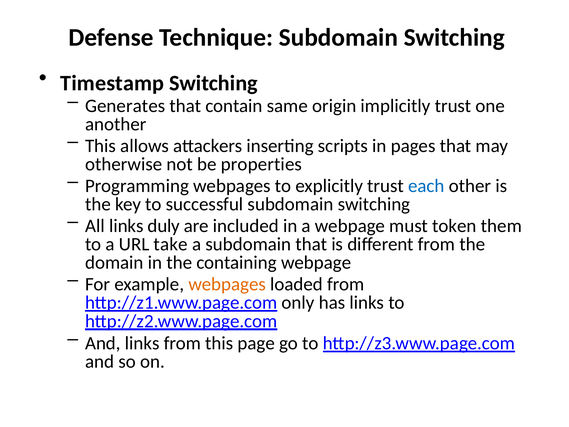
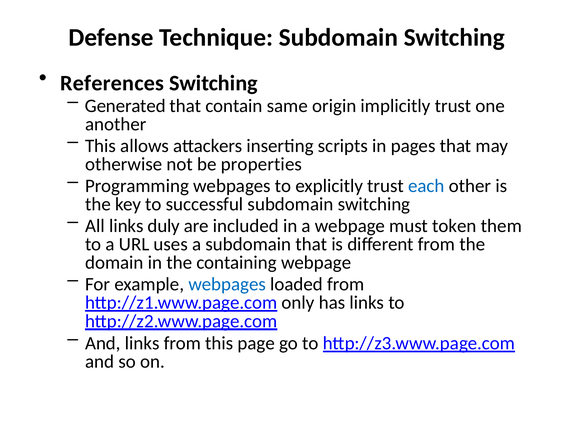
Timestamp: Timestamp -> References (112, 83)
Generates: Generates -> Generated (125, 106)
take: take -> uses (171, 244)
webpages colour: orange -> blue (227, 284)
